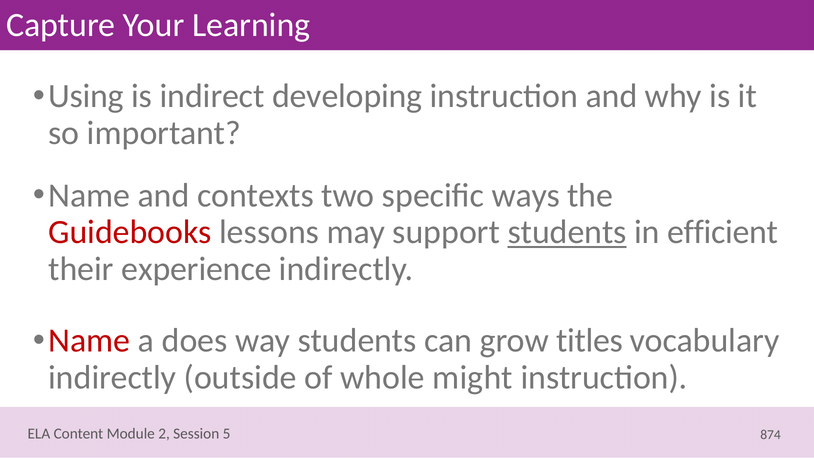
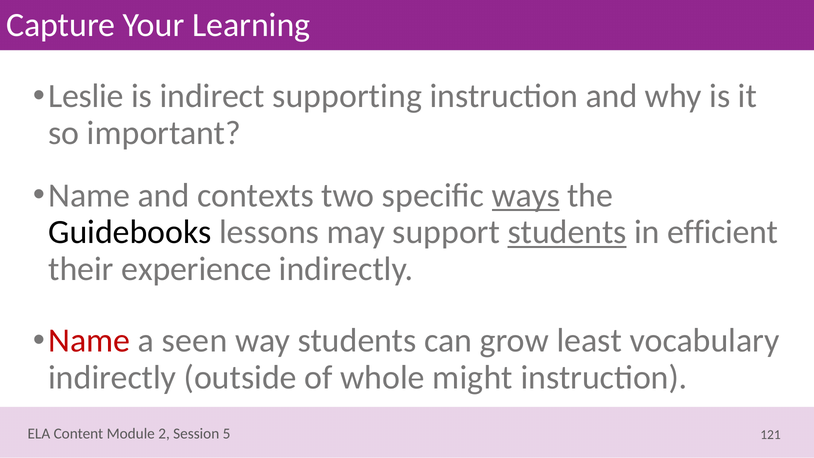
Using: Using -> Leslie (86, 96)
developing: developing -> supporting (347, 96)
ways underline: none -> present (526, 196)
Guidebooks colour: red -> black (130, 232)
does: does -> seen (194, 341)
titles: titles -> least (589, 341)
874: 874 -> 121 (771, 435)
